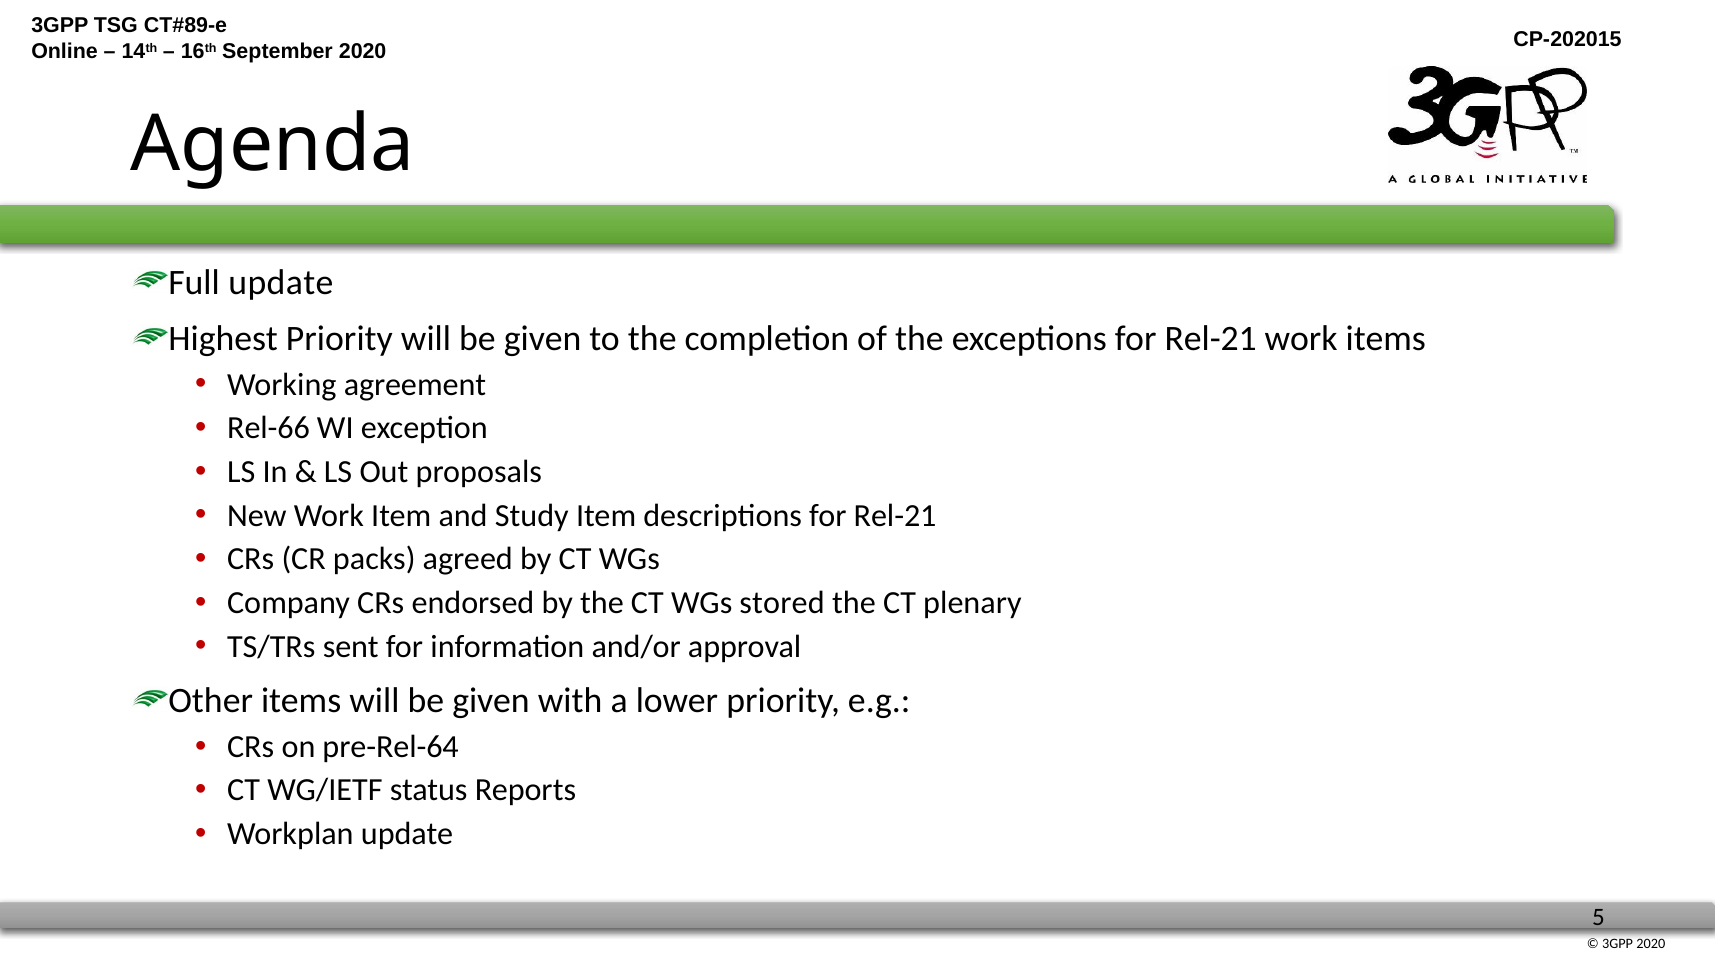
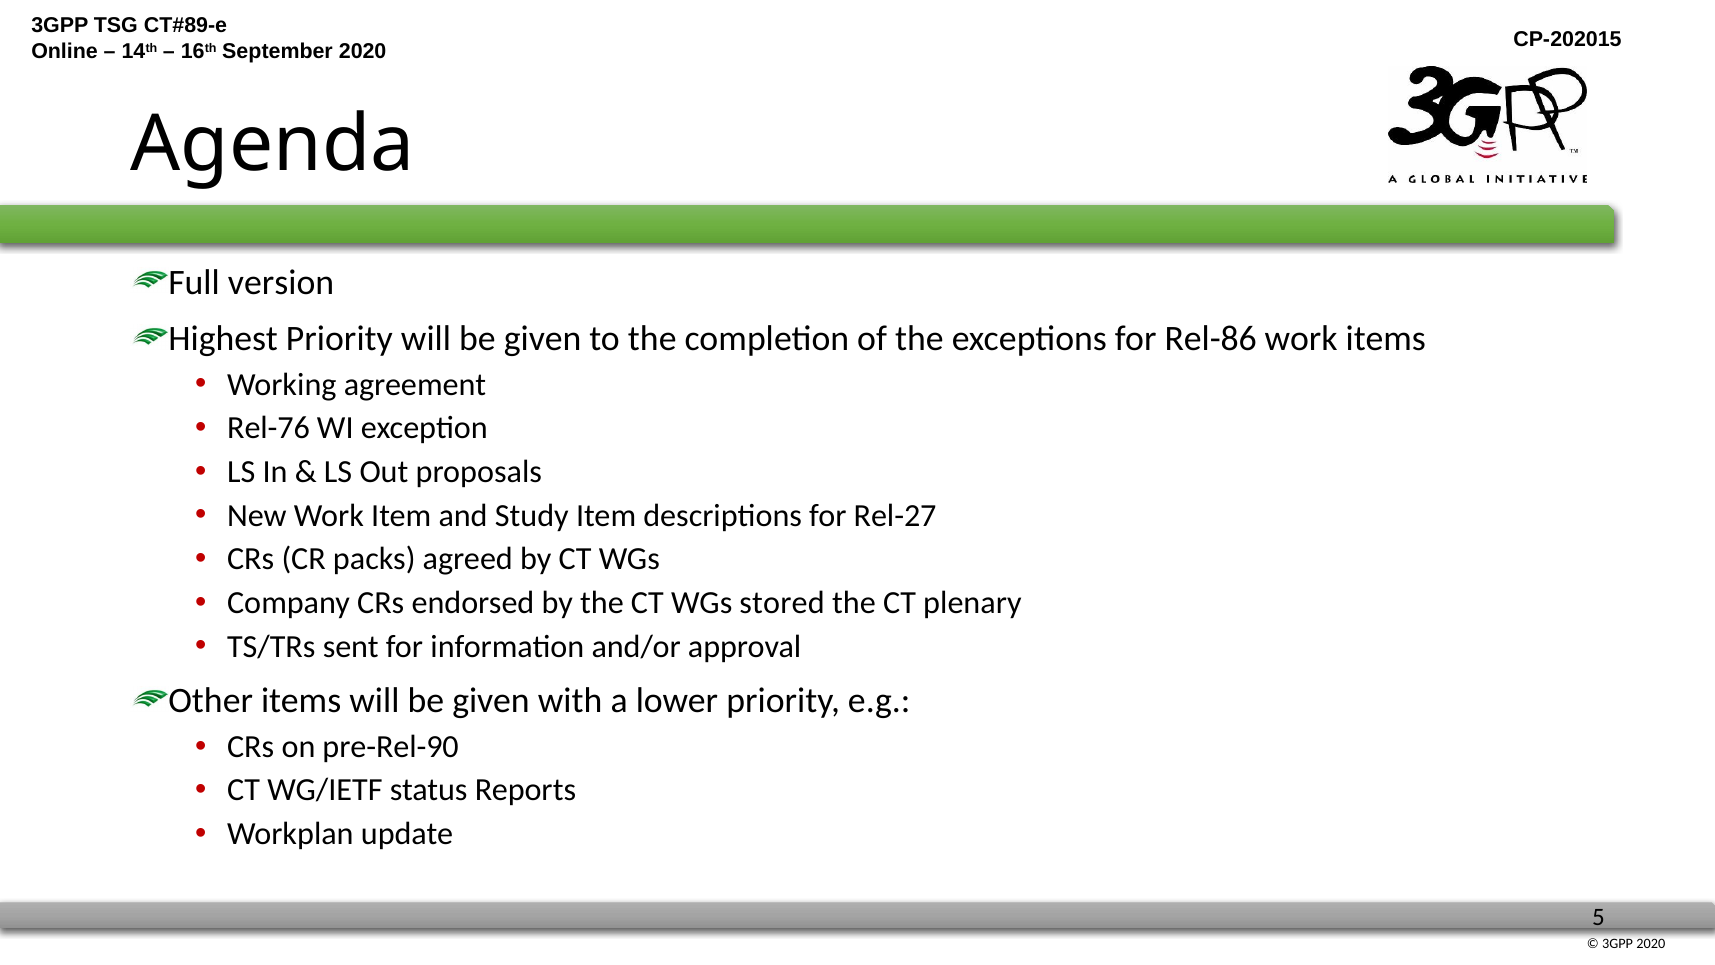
Full update: update -> version (281, 282)
exceptions for Rel-21: Rel-21 -> Rel-86 (1211, 339)
Rel-66: Rel-66 -> Rel-76 (269, 428)
descriptions for Rel-21: Rel-21 -> Rel-27 (895, 515)
pre-Rel-64: pre-Rel-64 -> pre-Rel-90 (391, 746)
